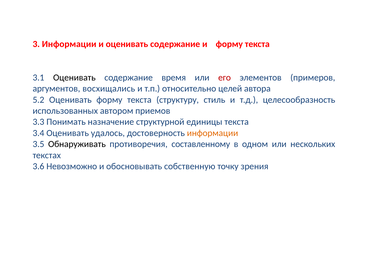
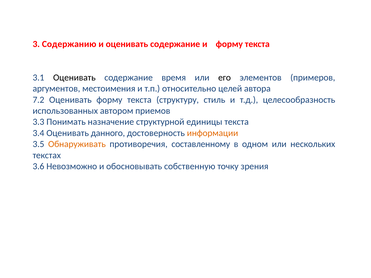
3 Информации: Информации -> Содержанию (69, 44)
его colour: red -> black (225, 78)
восхищались: восхищались -> местоимения (109, 89)
5.2: 5.2 -> 7.2 (38, 100)
удалось: удалось -> данного (108, 133)
Обнаруживать colour: black -> orange (77, 144)
